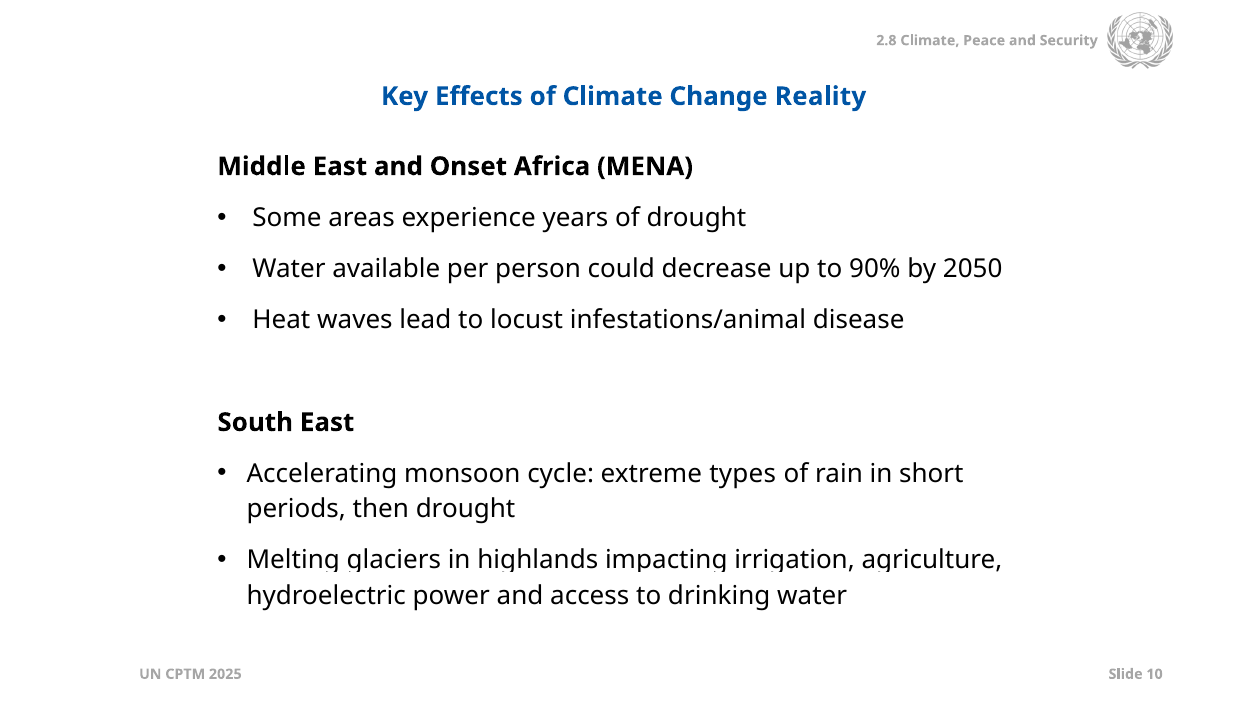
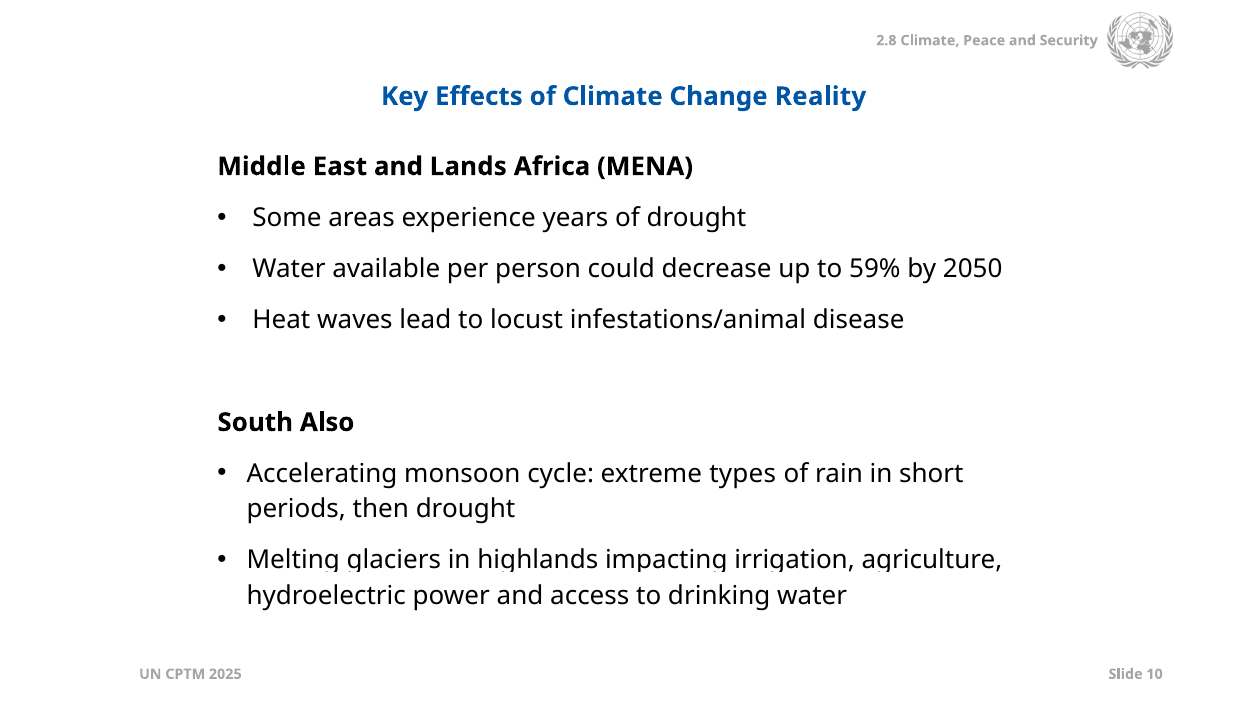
Onset: Onset -> Lands (468, 166)
90%: 90% -> 59% (875, 269)
South East: East -> Also (327, 422)
